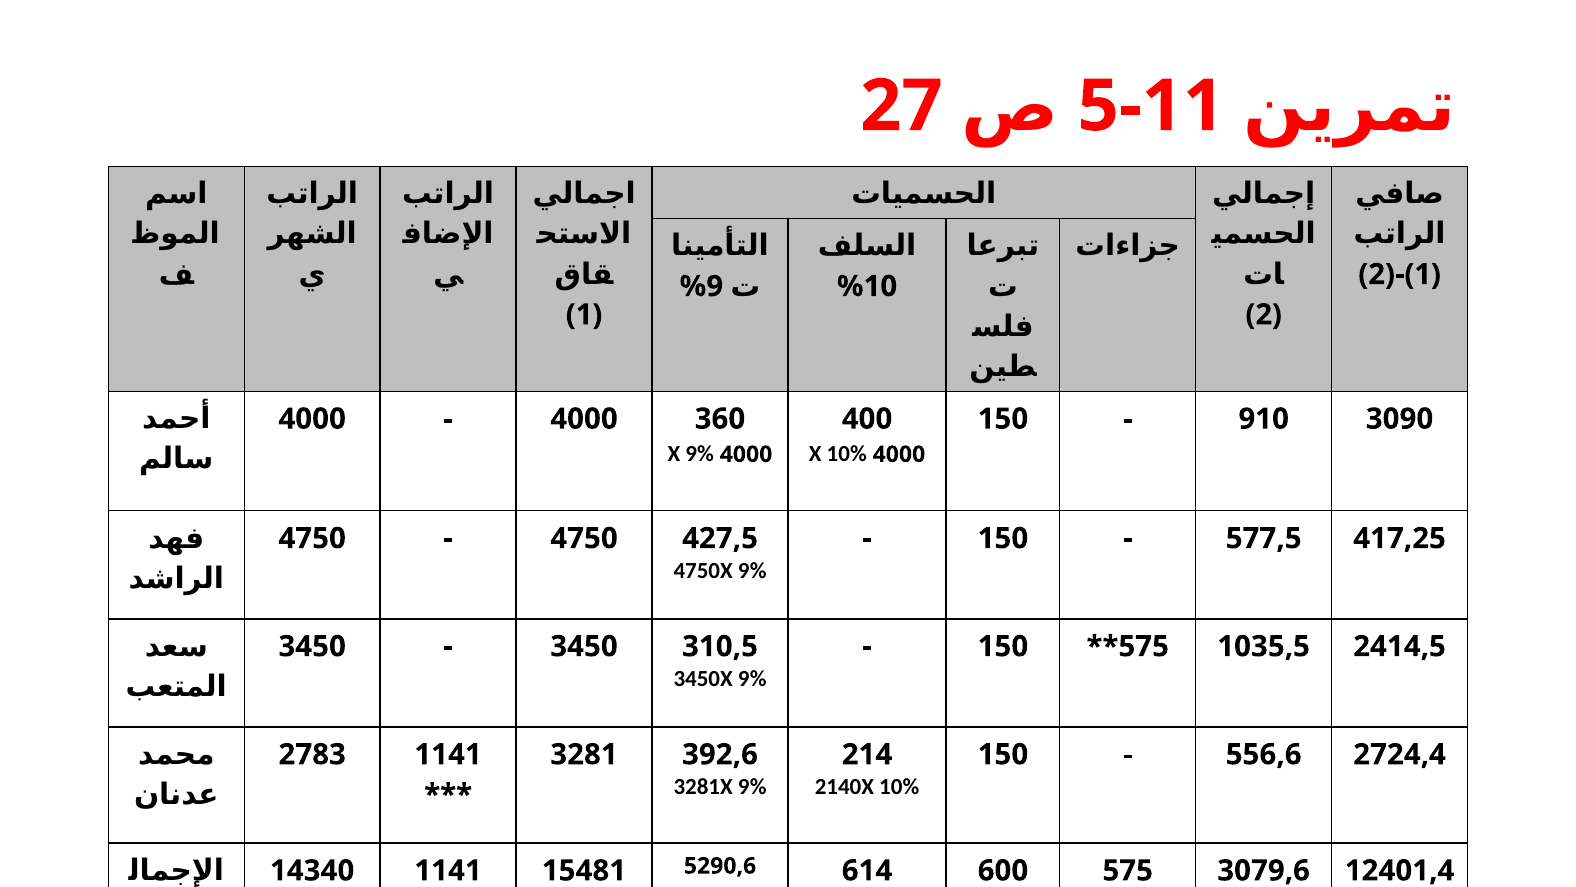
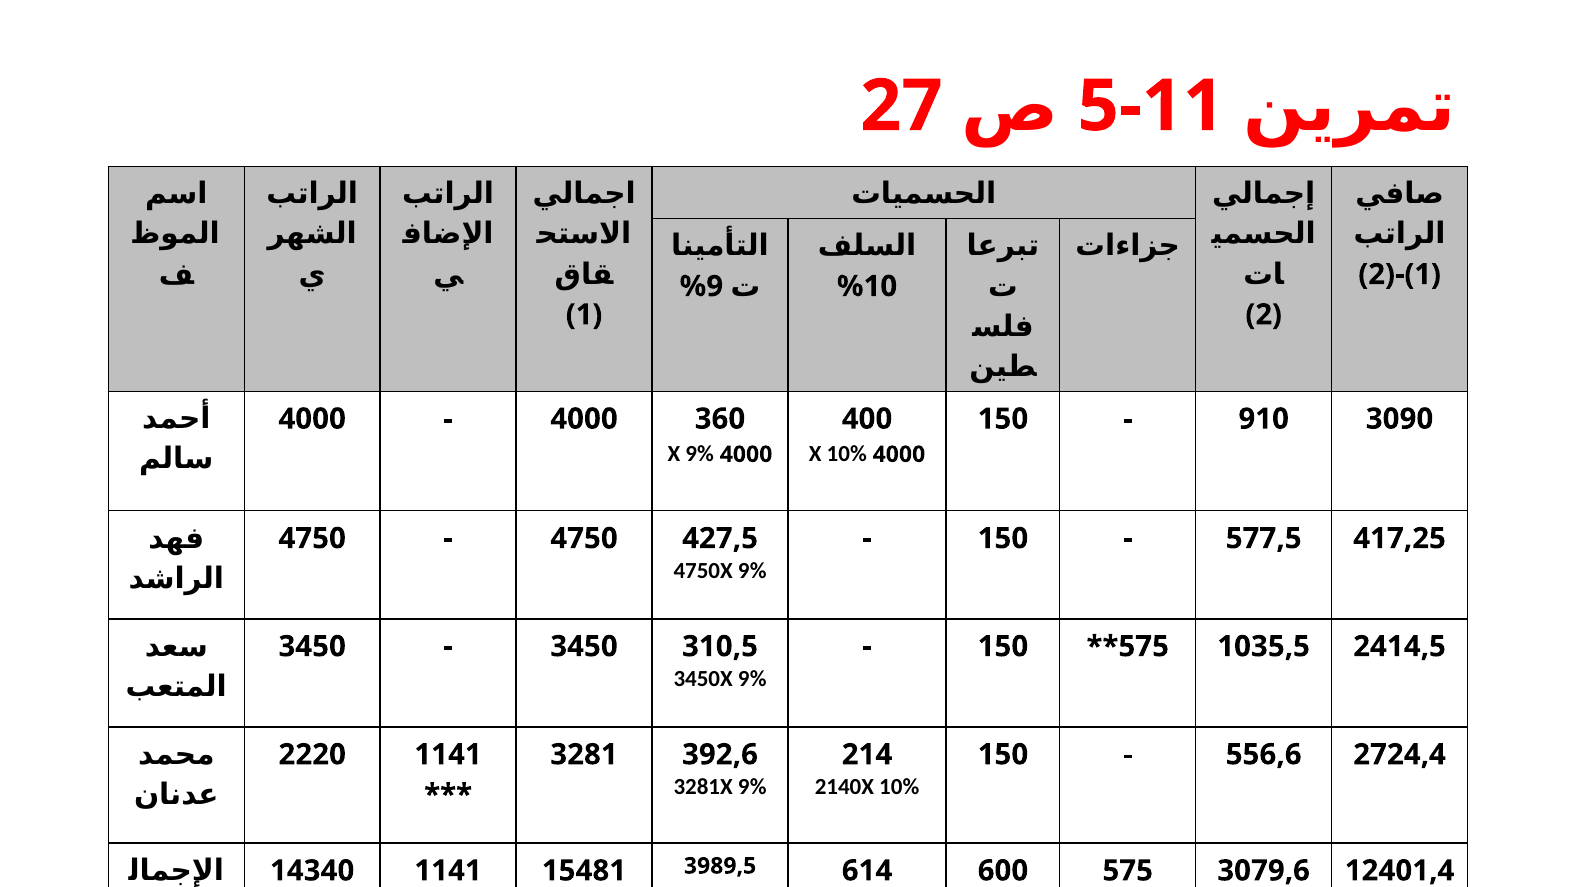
2783: 2783 -> 2220 (312, 754)
5290,6: 5290,6 -> 3989,5 (720, 866)
